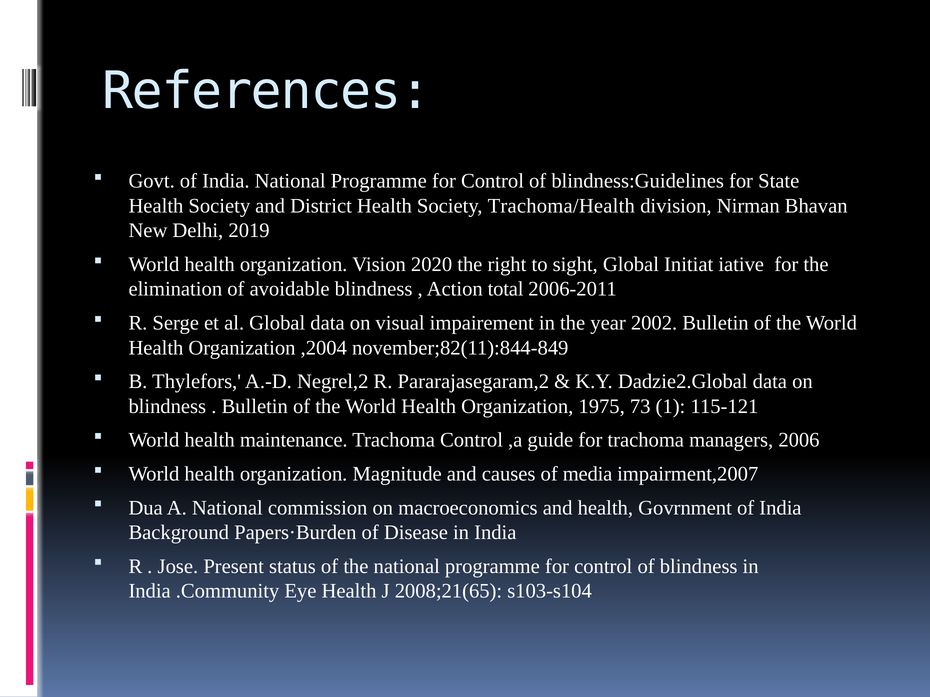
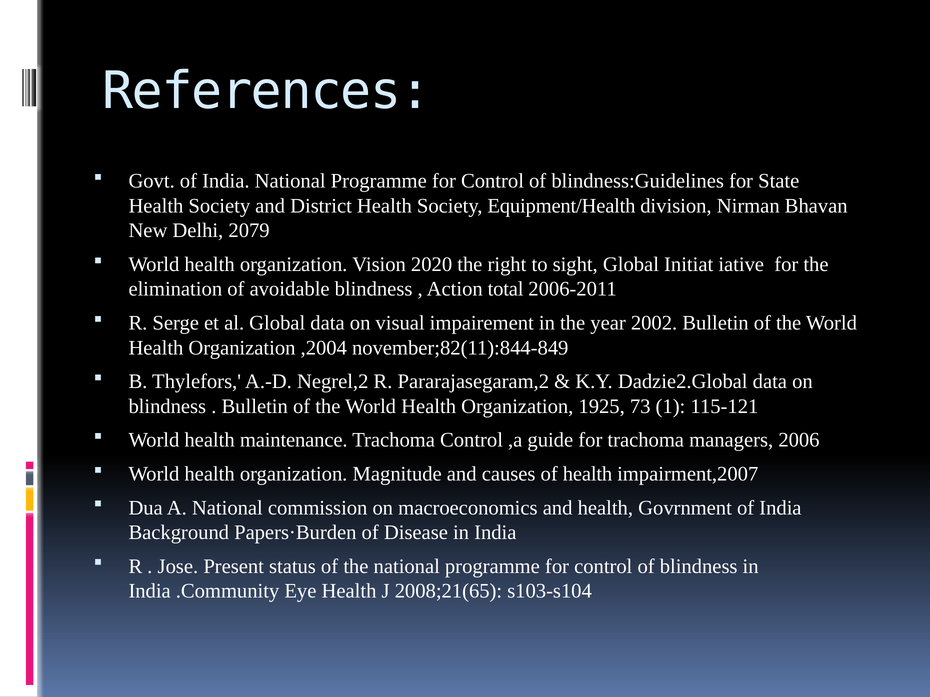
Trachoma/Health: Trachoma/Health -> Equipment/Health (561, 206)
2019: 2019 -> 2079 (249, 231)
1975: 1975 -> 1925 (602, 407)
of media: media -> health (588, 474)
